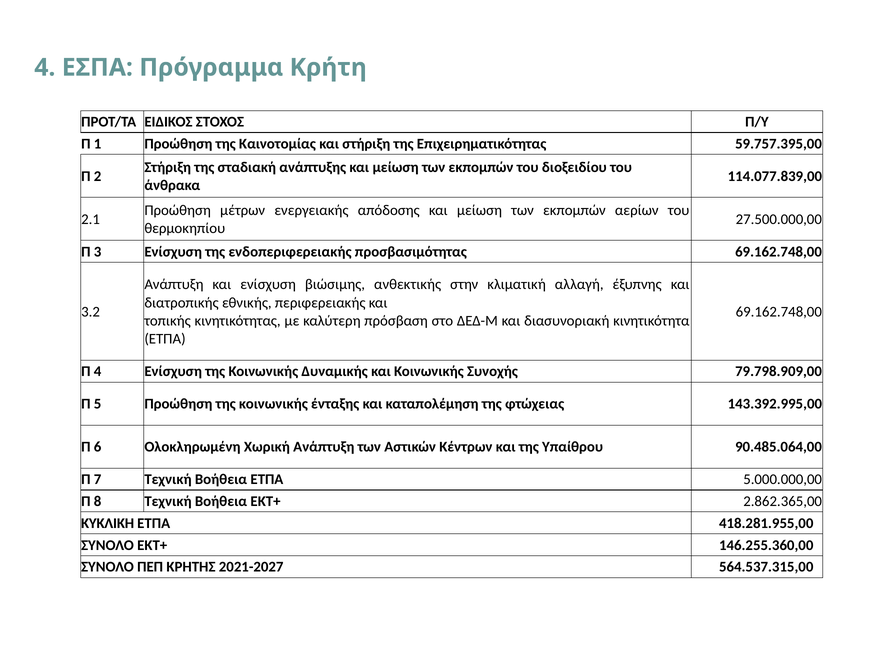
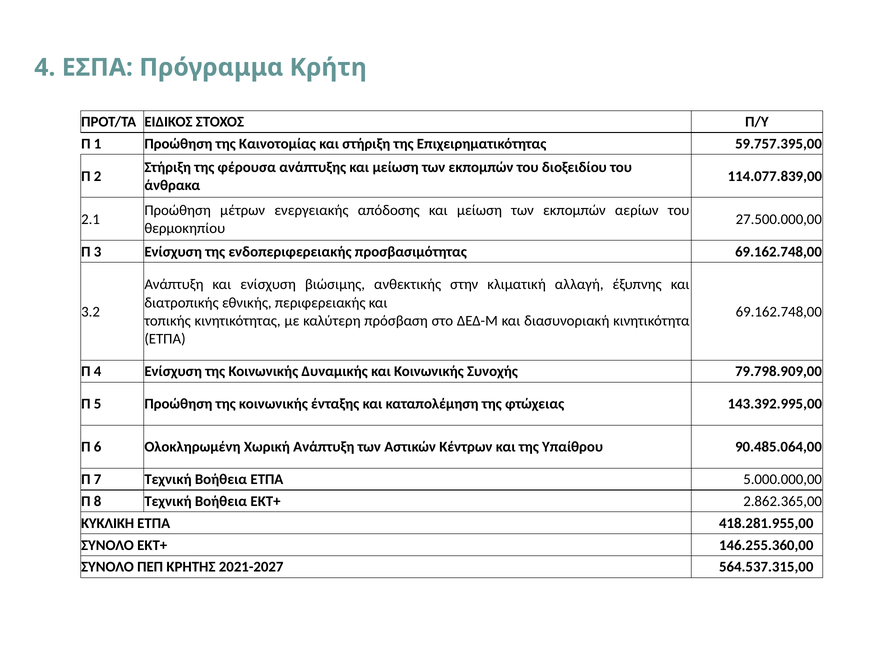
σταδιακή: σταδιακή -> φέρουσα (247, 167)
